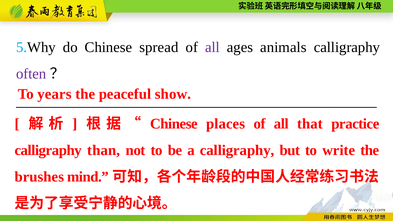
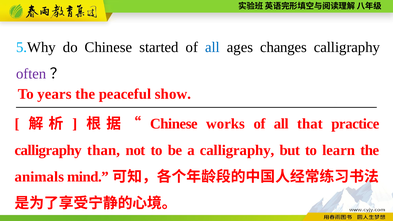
spread: spread -> started (159, 47)
all colour: purple -> blue (212, 47)
animals: animals -> changes (283, 47)
places: places -> works (226, 124)
write: write -> learn (339, 150)
brushes: brushes -> animals (39, 177)
